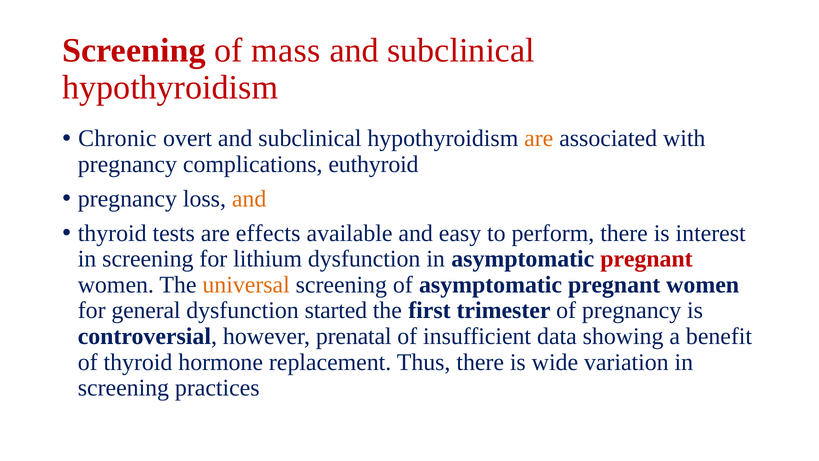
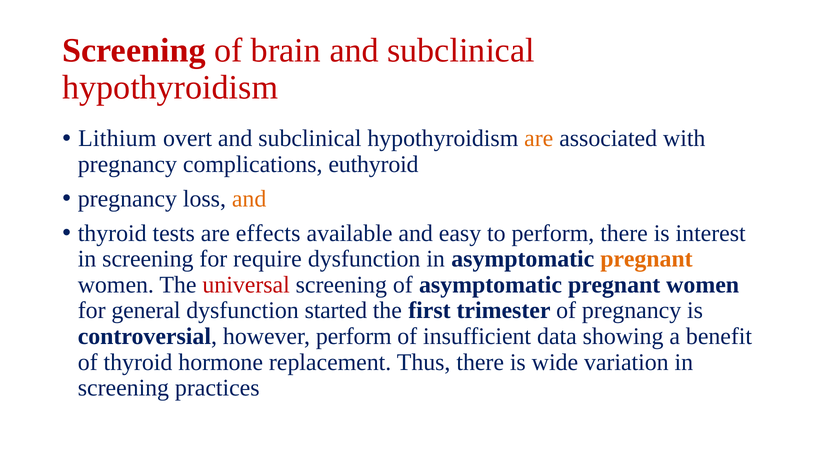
mass: mass -> brain (286, 50)
Chronic: Chronic -> Lithium (117, 138)
lithium: lithium -> require (267, 259)
pregnant colour: red -> orange (646, 259)
universal colour: orange -> red (246, 285)
however prenatal: prenatal -> perform (354, 336)
